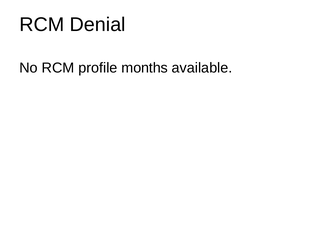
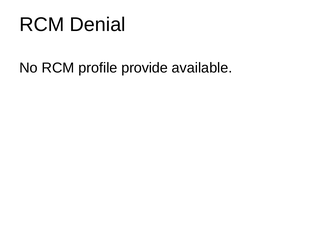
months: months -> provide (145, 68)
